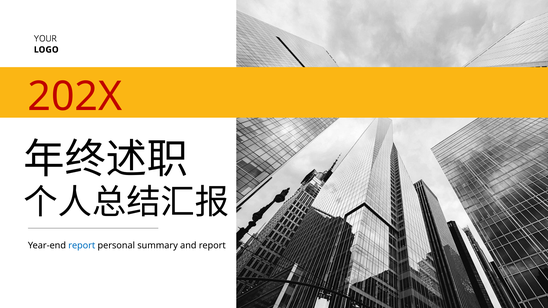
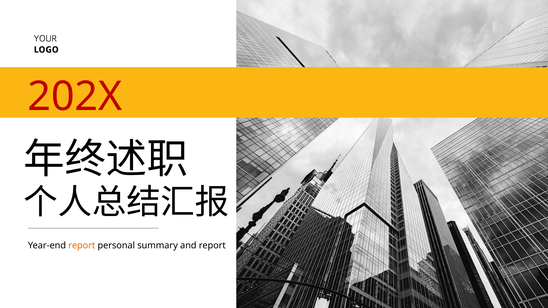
report colour: blue -> orange (82, 246)
